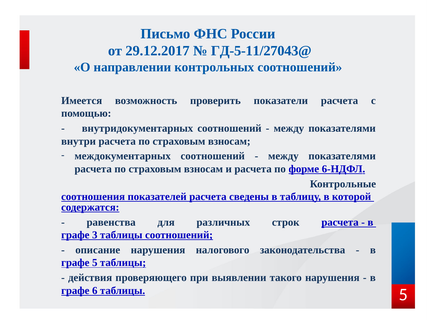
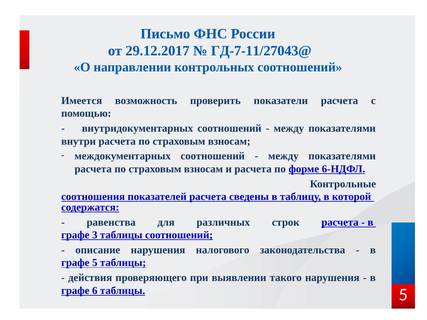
ГД-5-11/27043@: ГД-5-11/27043@ -> ГД-7-11/27043@ (261, 51)
